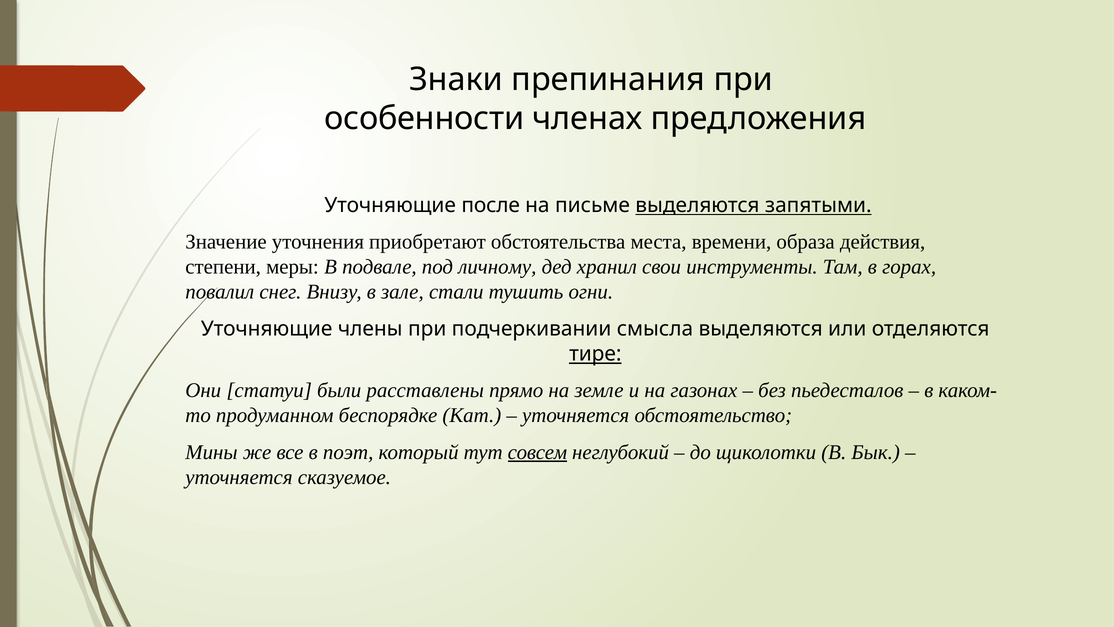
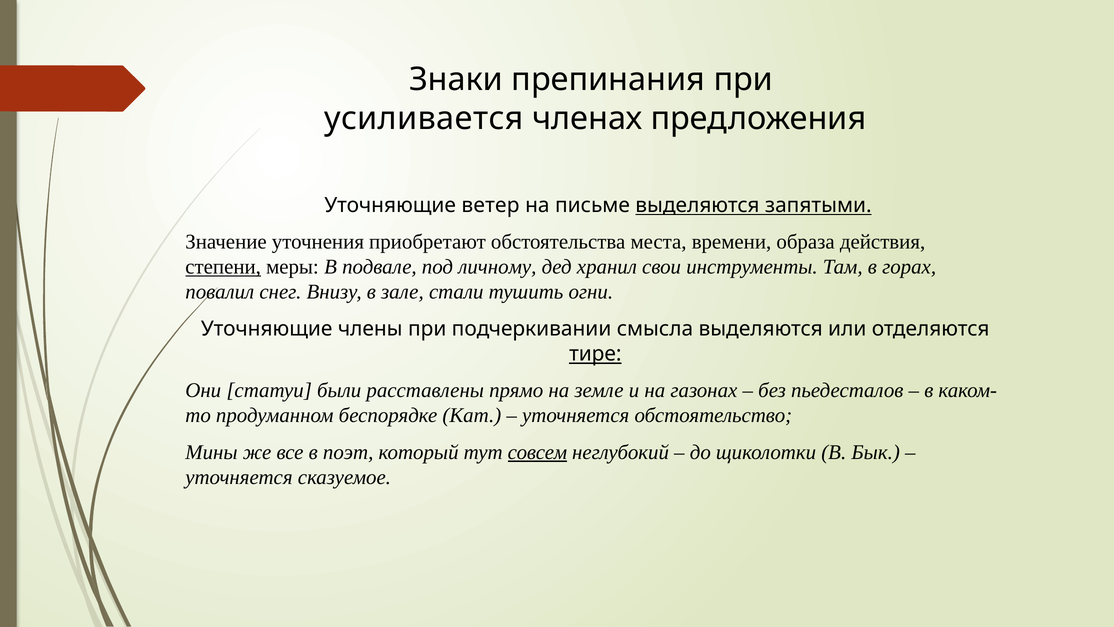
особенности: особенности -> усиливается (424, 119)
после: после -> ветер (490, 205)
степени underline: none -> present (223, 267)
